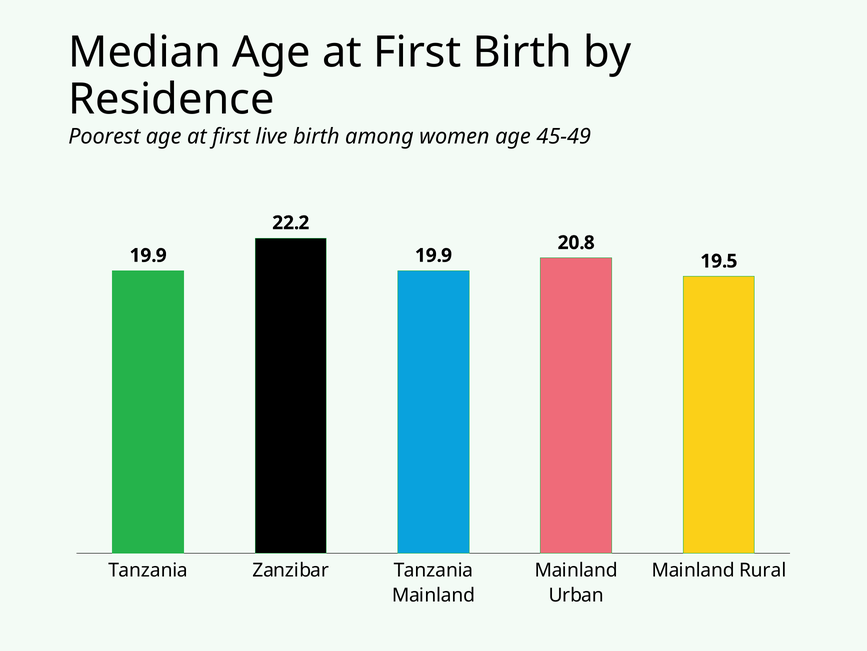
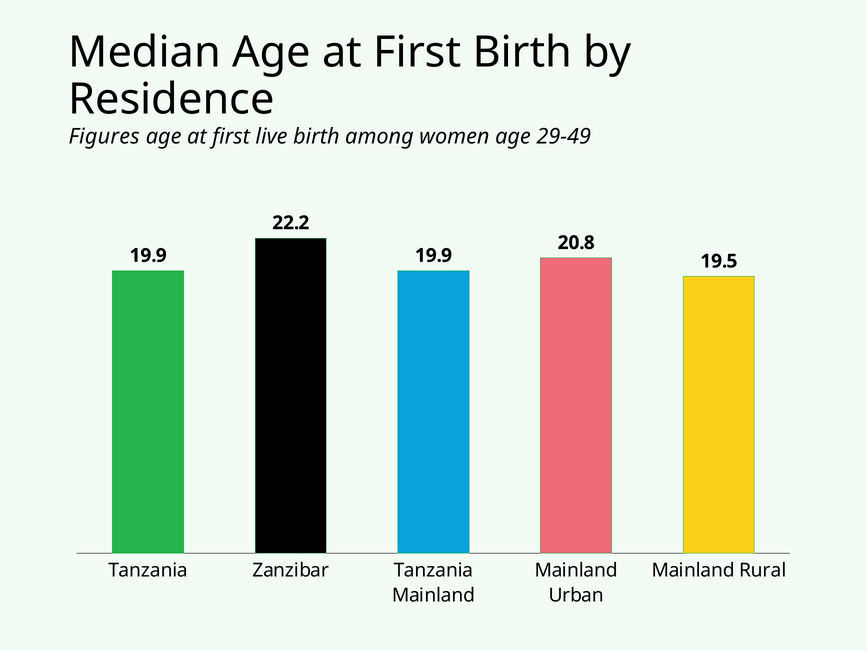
Poorest: Poorest -> Figures (104, 136)
45-49: 45-49 -> 29-49 (564, 136)
